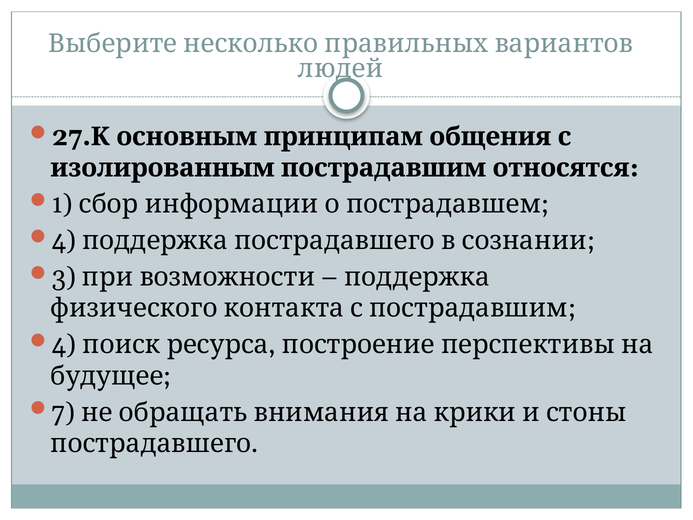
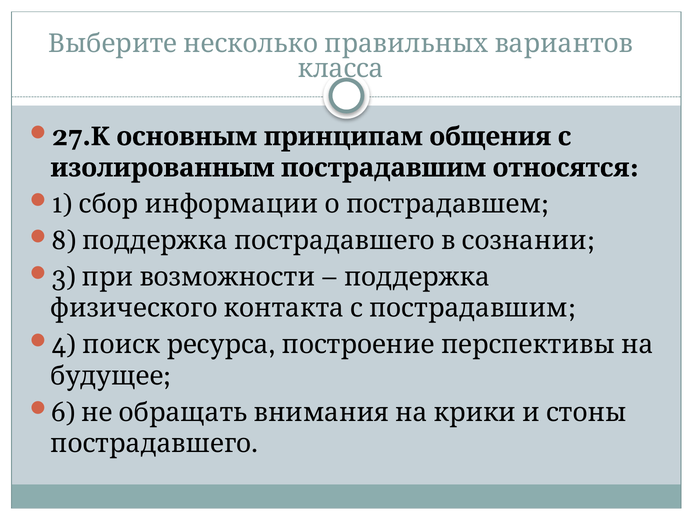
людей: людей -> класса (341, 69)
4: 4 -> 8 (64, 241)
7: 7 -> 6 (64, 412)
